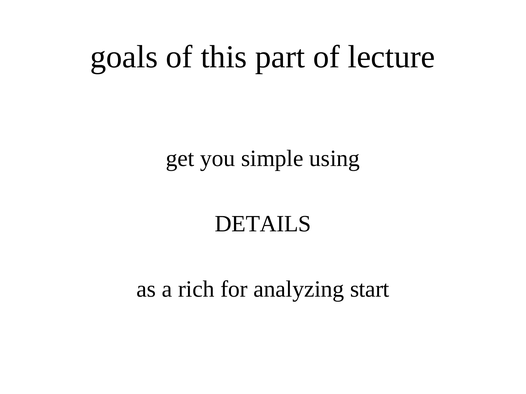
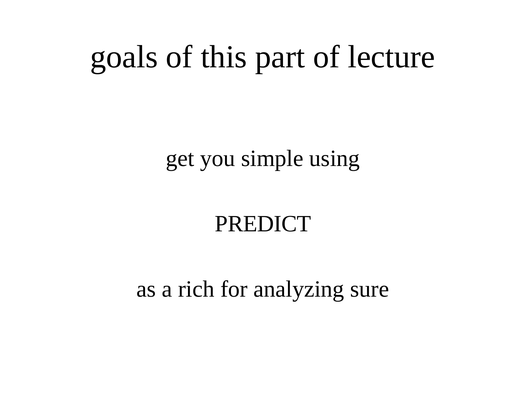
DETAILS: DETAILS -> PREDICT (263, 224)
start: start -> sure (370, 290)
